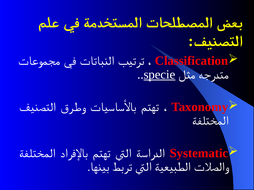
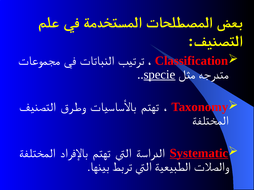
Systematic underline: none -> present (199, 153)
